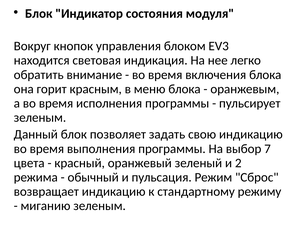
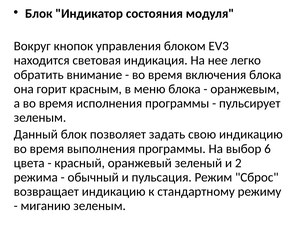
7: 7 -> 6 (268, 148)
